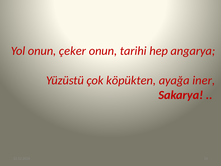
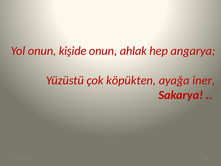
çeker: çeker -> kişide (73, 51)
tarihi: tarihi -> ahlak (133, 51)
